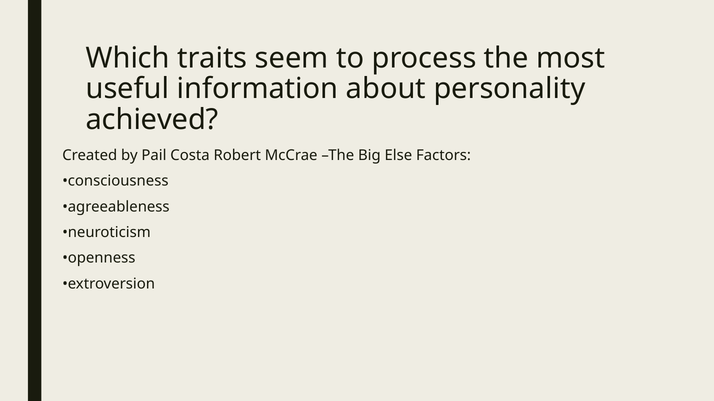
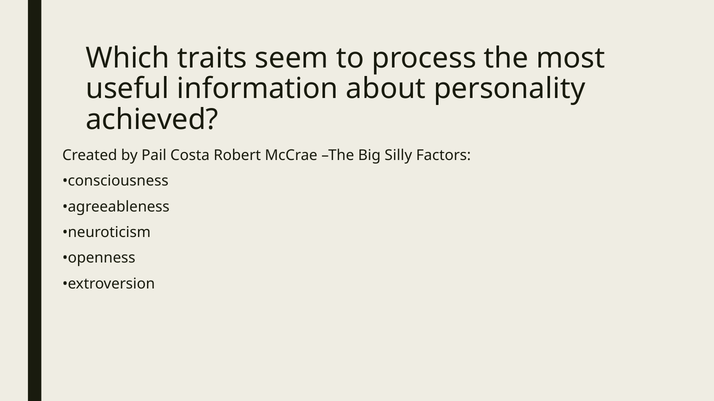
Else: Else -> Silly (398, 156)
